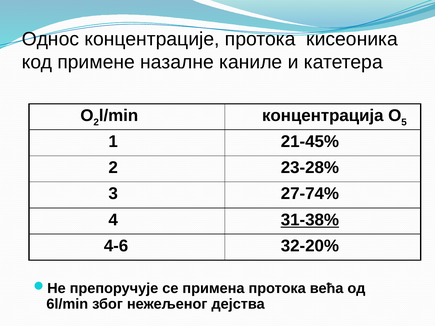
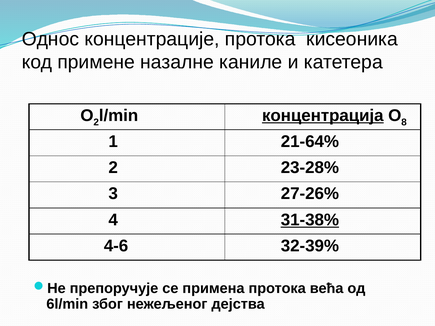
концентрација underline: none -> present (323, 116)
5: 5 -> 8 (404, 122)
21-45%: 21-45% -> 21-64% (310, 142)
27-74%: 27-74% -> 27-26% (310, 194)
32-20%: 32-20% -> 32-39% (310, 246)
